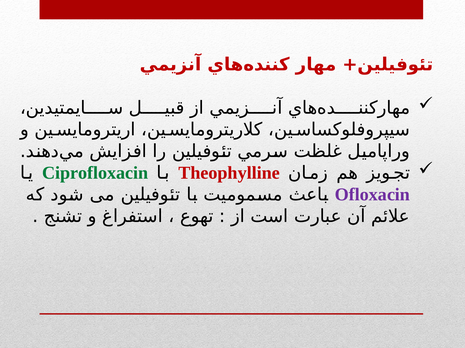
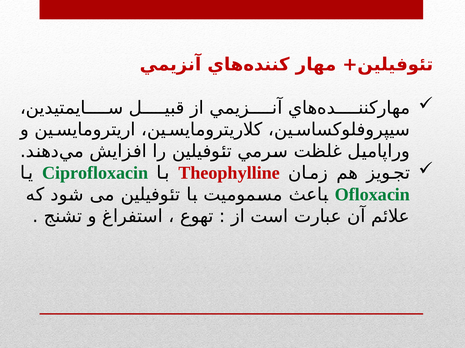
Ofloxacin colour: purple -> green (372, 195)
